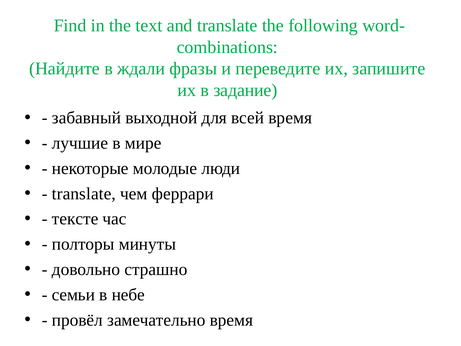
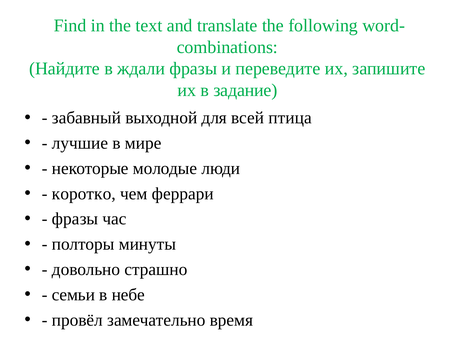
всей время: время -> птица (290, 118)
translate: translate -> коротко (84, 194)
тексте: тексте -> фразы (75, 219)
